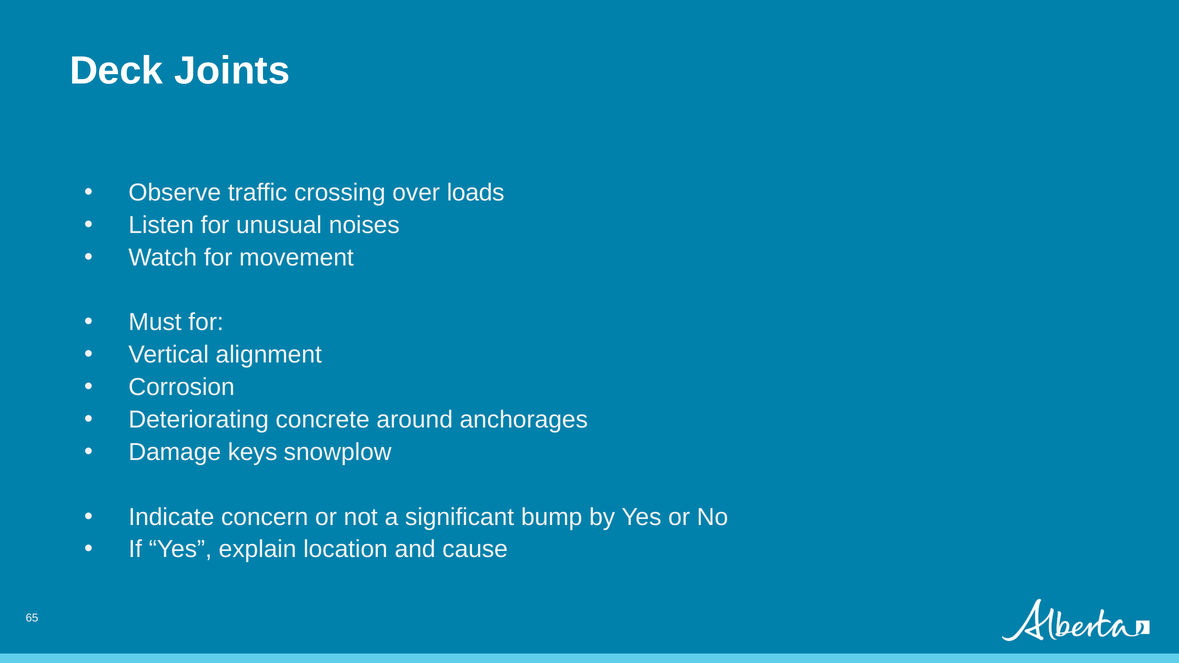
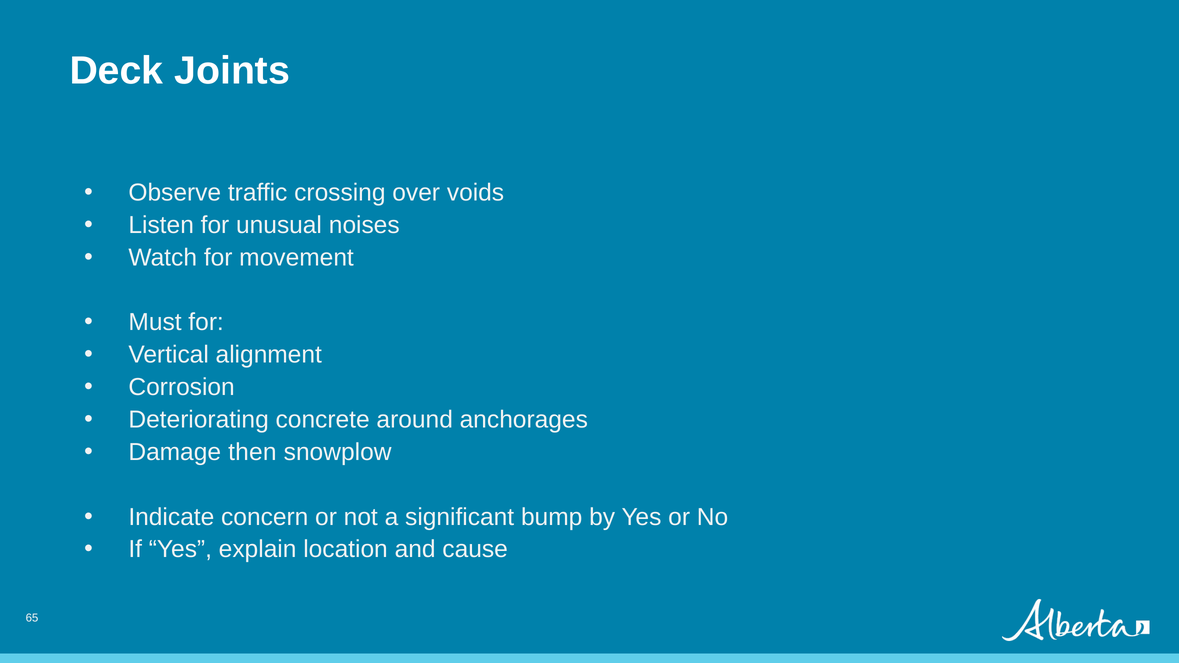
loads: loads -> voids (476, 193)
keys: keys -> then (252, 452)
